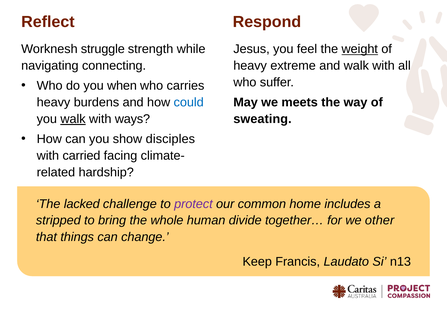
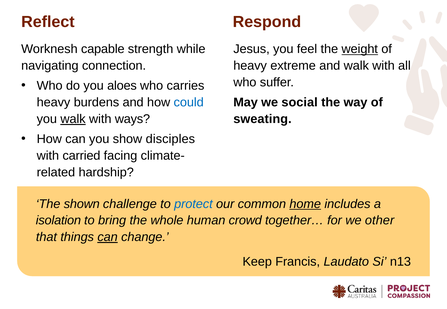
struggle: struggle -> capable (103, 49)
connecting: connecting -> connection (114, 66)
when: when -> aloes (122, 86)
meets: meets -> social (300, 103)
lacked: lacked -> shown (82, 204)
protect colour: purple -> blue (193, 204)
home underline: none -> present (305, 204)
stripped: stripped -> isolation (58, 221)
divide: divide -> crowd (245, 221)
can underline: none -> present (108, 237)
